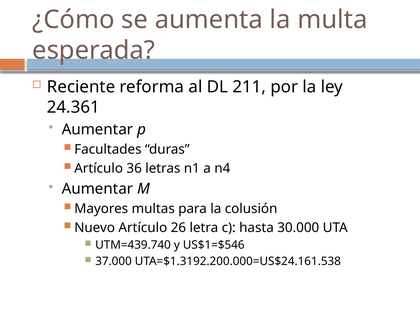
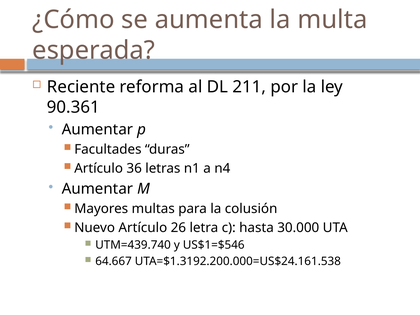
24.361: 24.361 -> 90.361 (73, 107)
37.000: 37.000 -> 64.667 (114, 261)
